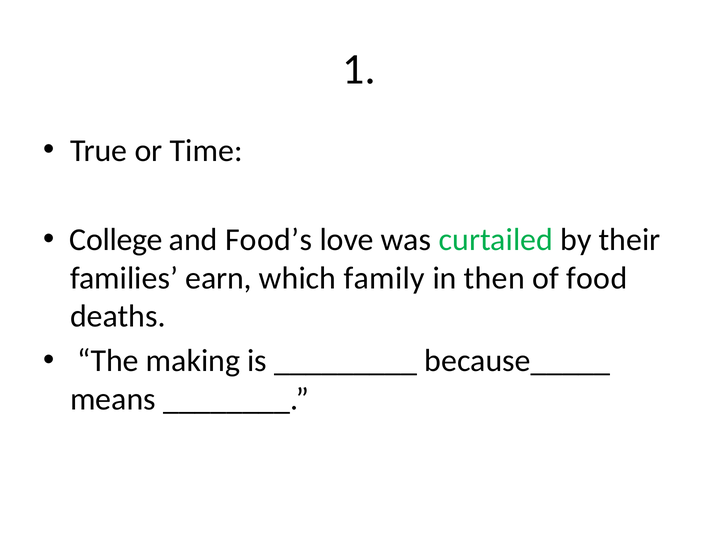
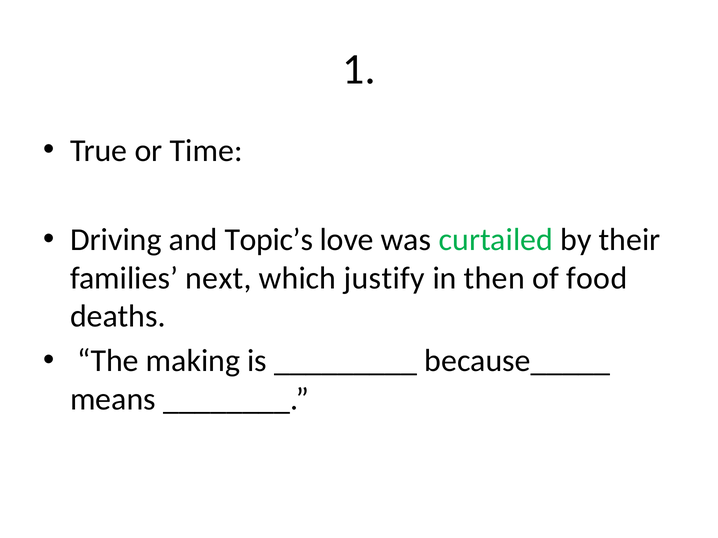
College: College -> Driving (116, 240)
Food’s: Food’s -> Topic’s (269, 240)
earn: earn -> next (218, 278)
family: family -> justify (384, 278)
